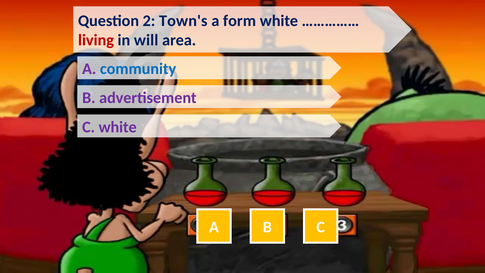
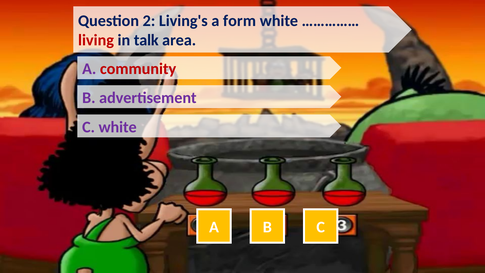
Town's: Town's -> Living's (183, 21)
will: will -> talk (146, 40)
community colour: blue -> red (138, 69)
